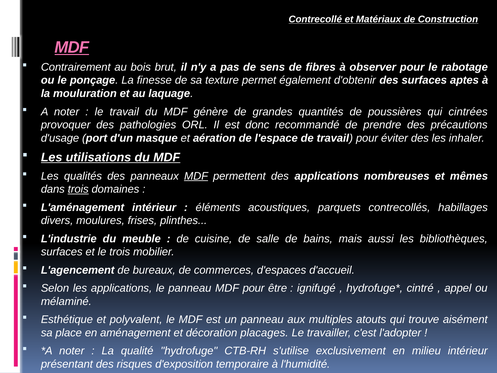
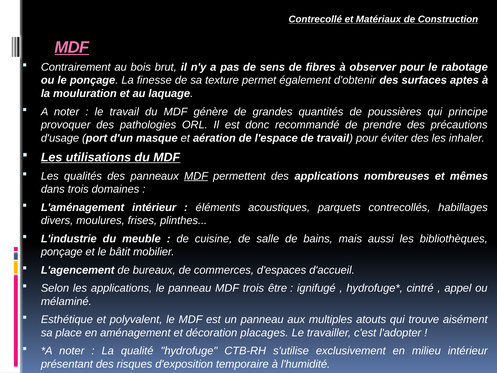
cintrées: cintrées -> principe (468, 112)
trois underline: present -> none (78, 189)
surfaces: surfaces -> ponçage (62, 252)
le trois: trois -> bâtit (120, 252)
MDF pour: pour -> trois (253, 288)
